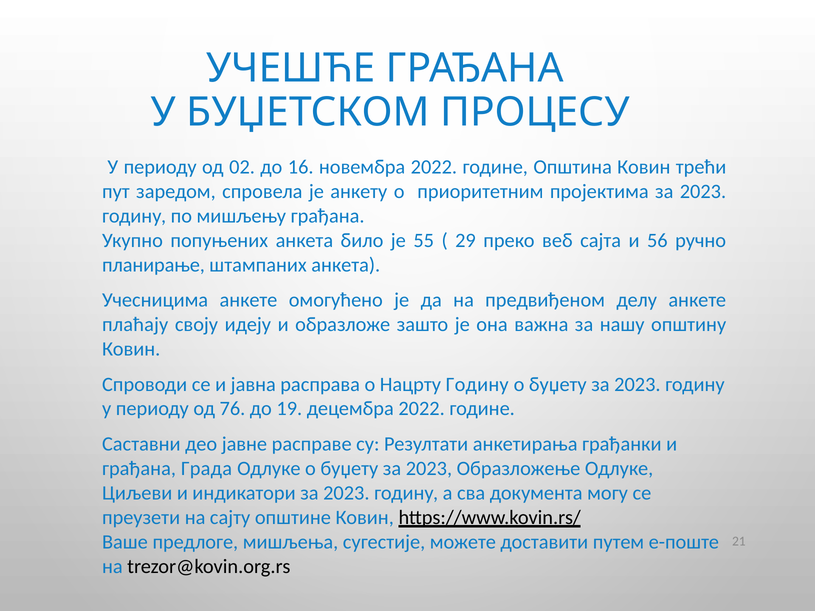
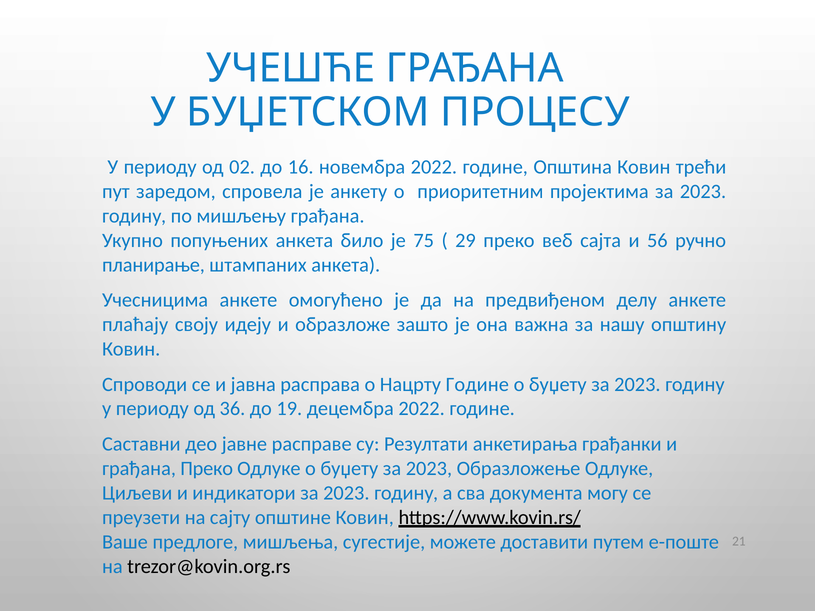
55: 55 -> 75 (424, 241)
Нацрту Годину: Годину -> Године (477, 384)
76: 76 -> 36 (232, 409)
грађана Града: Града -> Преко (207, 469)
